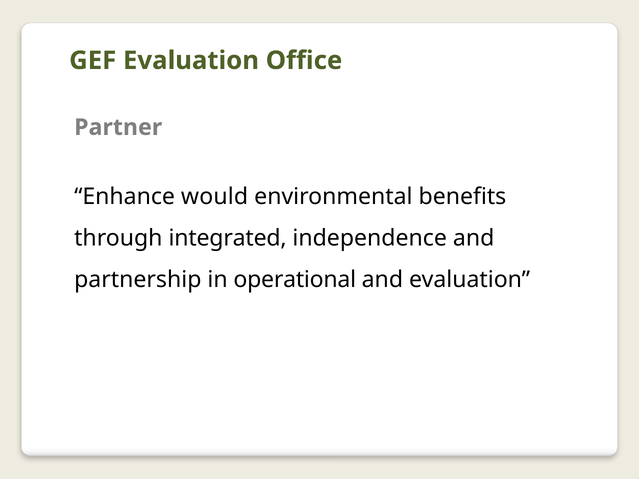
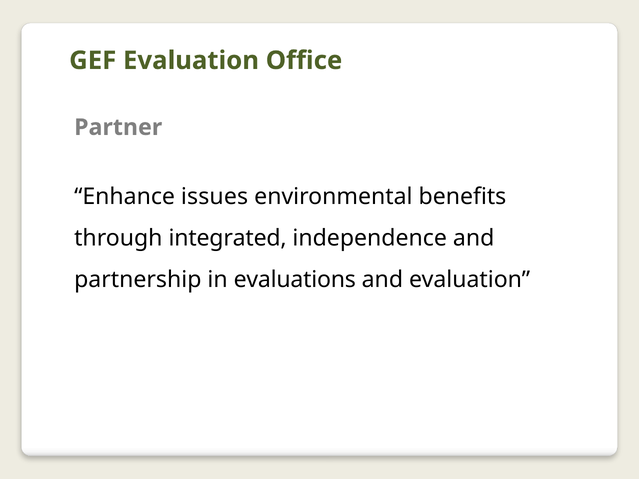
would: would -> issues (215, 197)
operational: operational -> evaluations (295, 280)
